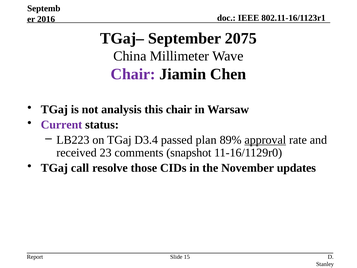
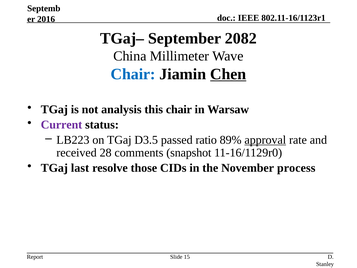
2075: 2075 -> 2082 (241, 38)
Chair colour: purple -> blue (133, 74)
Chen underline: none -> present (228, 74)
D3.4: D3.4 -> D3.5 (146, 140)
plan: plan -> ratio (206, 140)
23: 23 -> 28 (106, 153)
call: call -> last (80, 168)
updates: updates -> process (296, 168)
